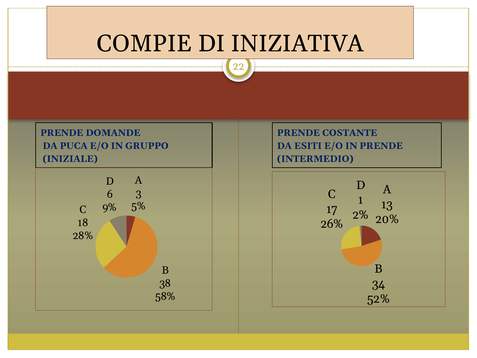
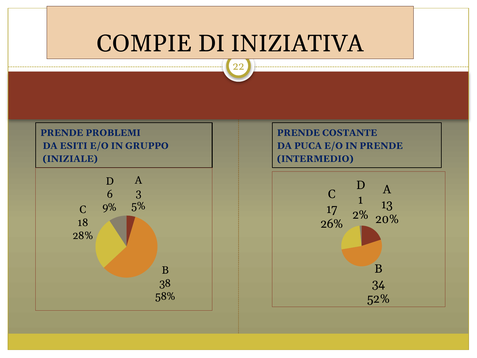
DOMANDE: DOMANDE -> PROBLEMI (113, 133)
PUCA: PUCA -> ESITI (74, 146)
ESITI: ESITI -> PUCA (308, 146)
